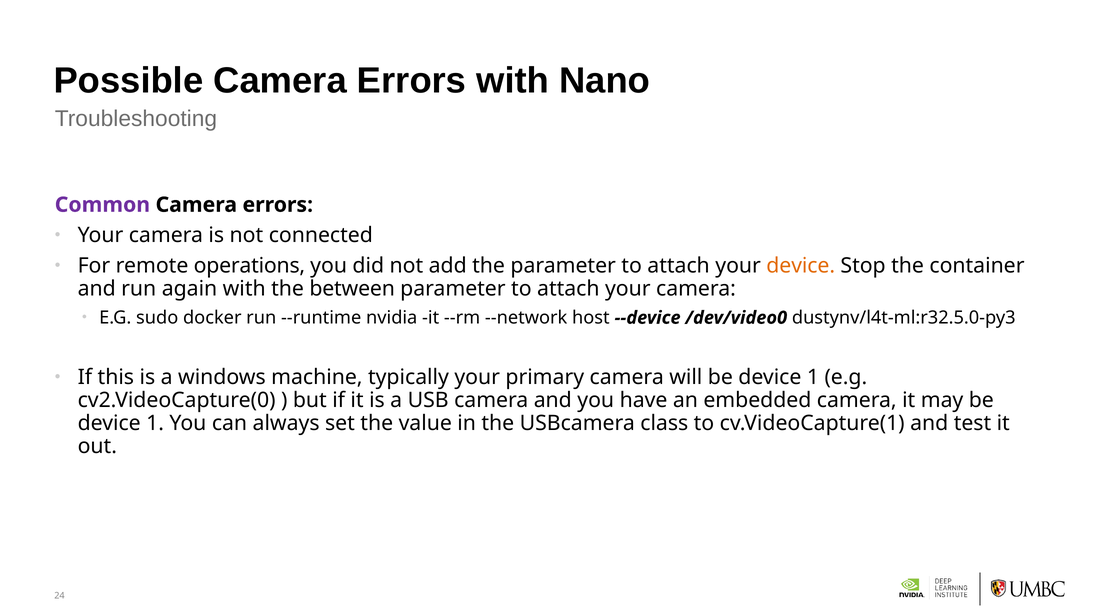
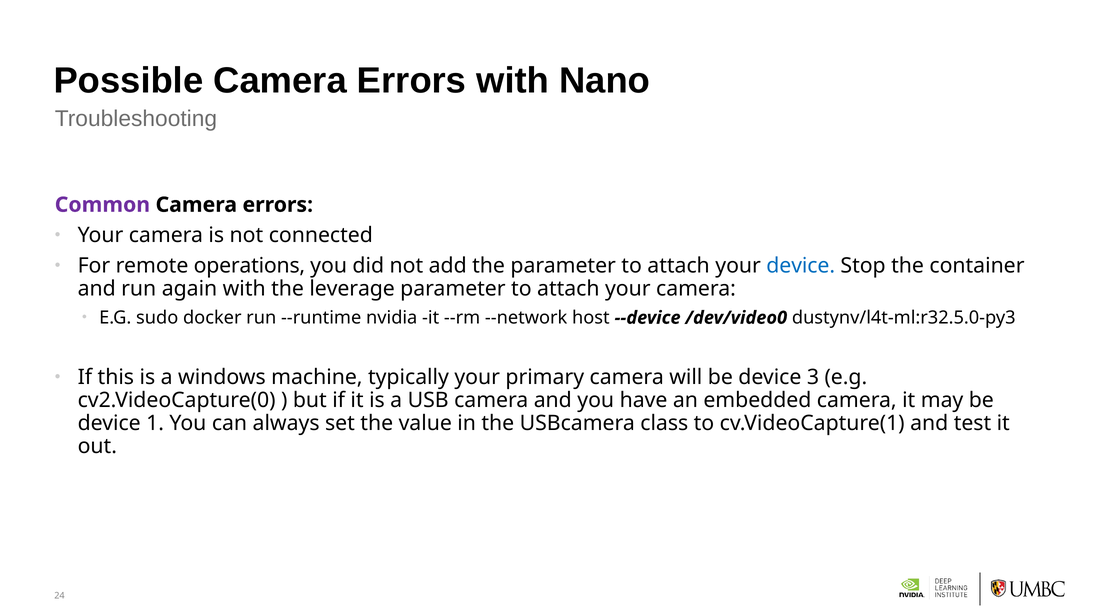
device colour: orange -> blue (801, 266)
between: between -> leverage (352, 289)
will be device 1: 1 -> 3 (813, 377)
